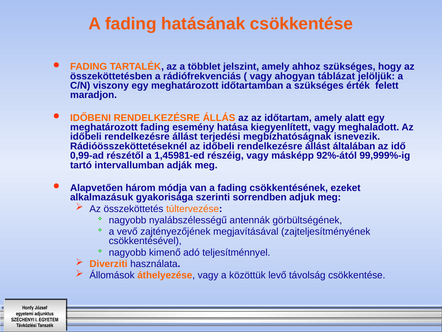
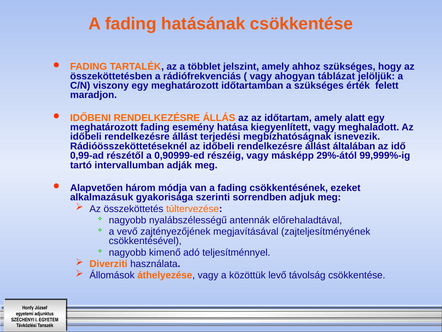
1,45981-ed: 1,45981-ed -> 0,90999-ed (179, 155)
92%-ától: 92%-ától -> 29%-ától (337, 155)
görbültségének: görbültségének -> előrehaladtával (307, 220)
